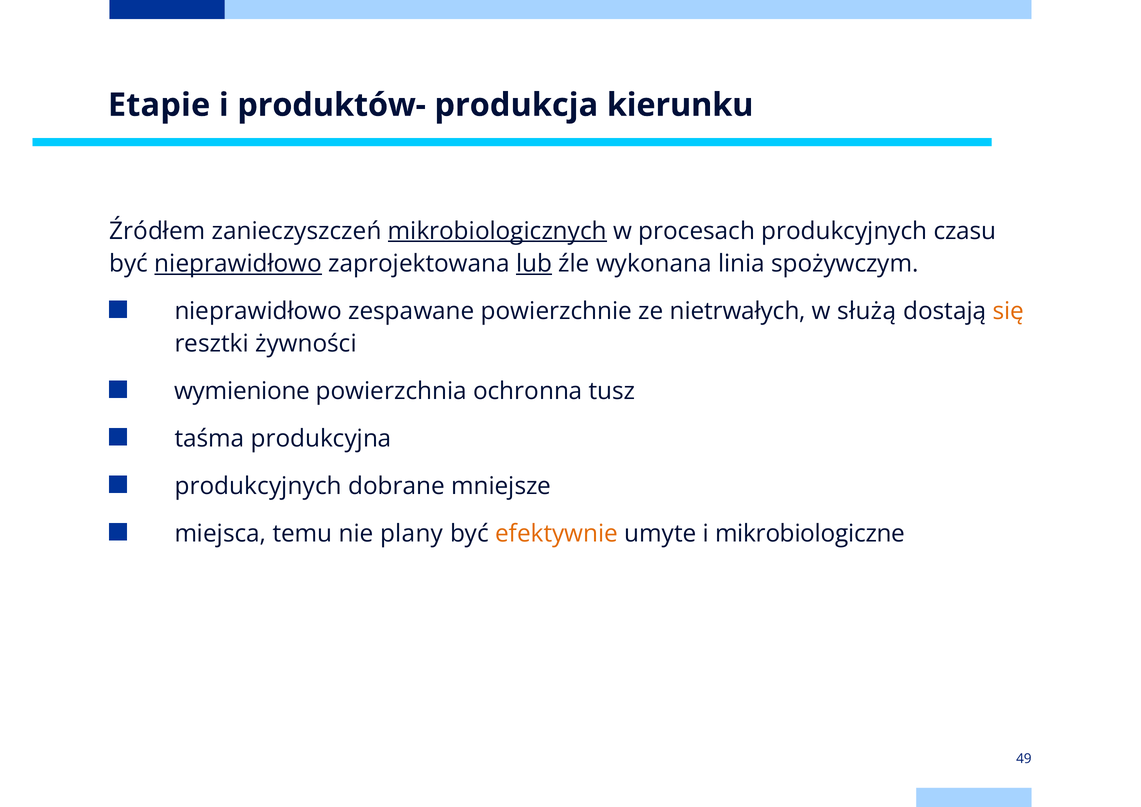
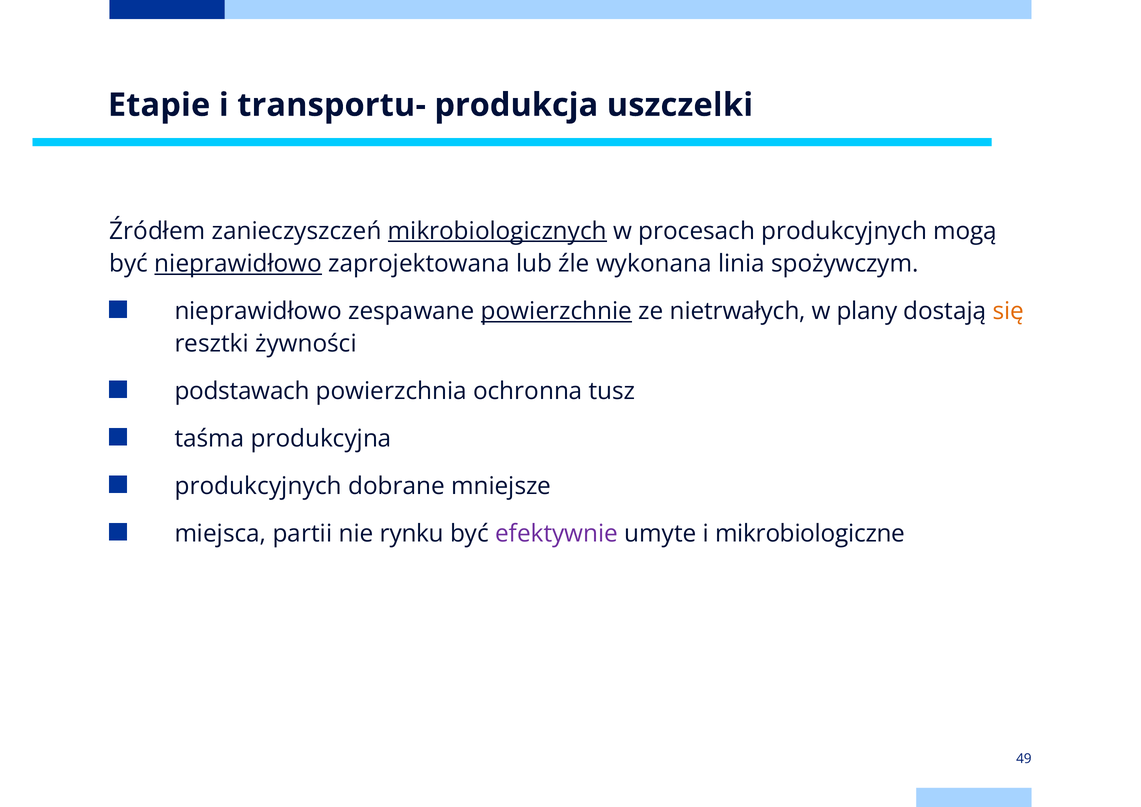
produktów-: produktów- -> transportu- (332, 105)
kierunku: kierunku -> uszczelki (680, 105)
czasu: czasu -> mogą (965, 231)
lub underline: present -> none (534, 263)
powierzchnie underline: none -> present (556, 311)
służą: służą -> plany (867, 311)
wymienione: wymienione -> podstawach (242, 391)
temu: temu -> partii (302, 533)
plany: plany -> rynku (412, 533)
efektywnie colour: orange -> purple (557, 533)
